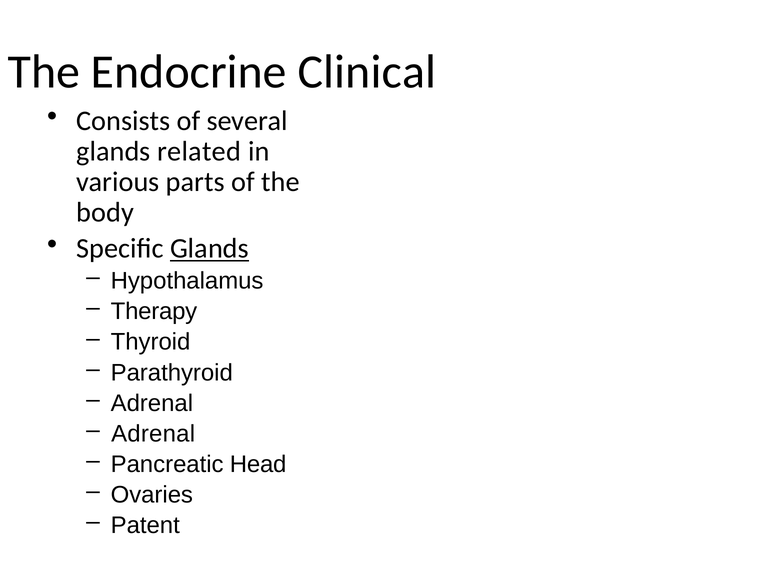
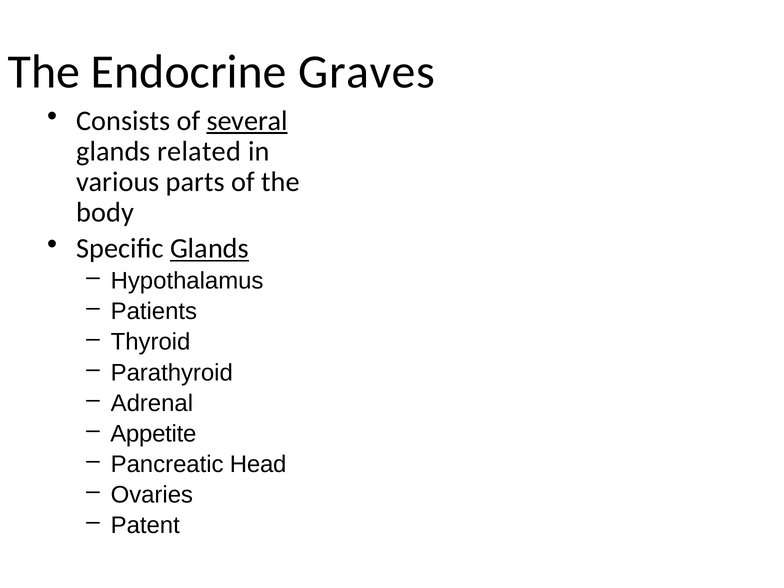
Clinical: Clinical -> Graves (367, 72)
several underline: none -> present (247, 121)
Therapy: Therapy -> Patients (154, 311)
Adrenal: Adrenal -> Appetite (153, 434)
